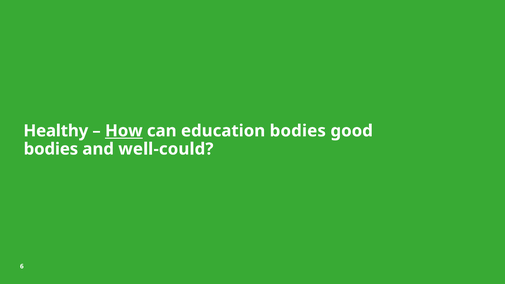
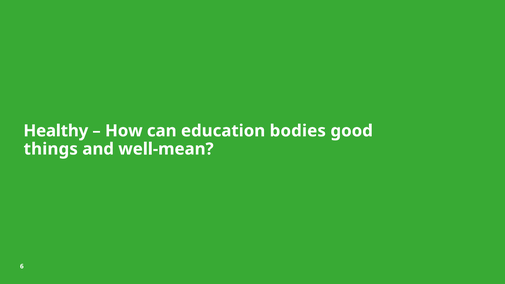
How underline: present -> none (124, 131)
bodies: bodies -> things (51, 149)
well-could: well-could -> well-mean (166, 149)
